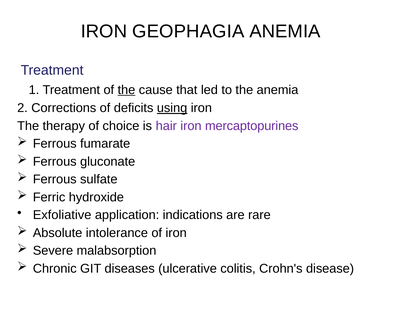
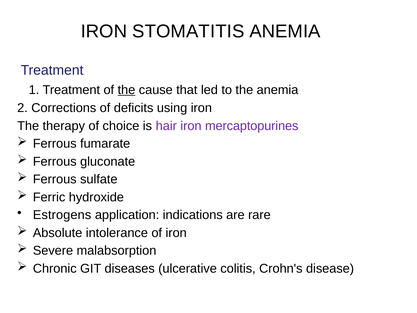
GEOPHAGIA: GEOPHAGIA -> STOMATITIS (188, 31)
using underline: present -> none (172, 108)
Exfoliative: Exfoliative -> Estrogens (62, 215)
